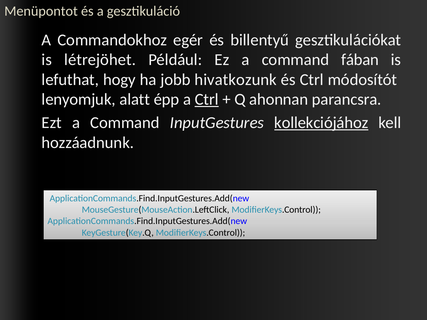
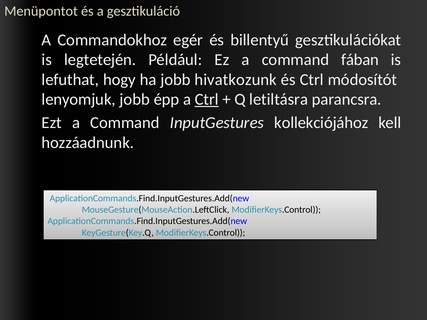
létrejöhet: létrejöhet -> legtetején (100, 60)
lenyomjuk alatt: alatt -> jobb (135, 100)
ahonnan: ahonnan -> letiltásra (279, 100)
kollekciójához underline: present -> none (321, 123)
